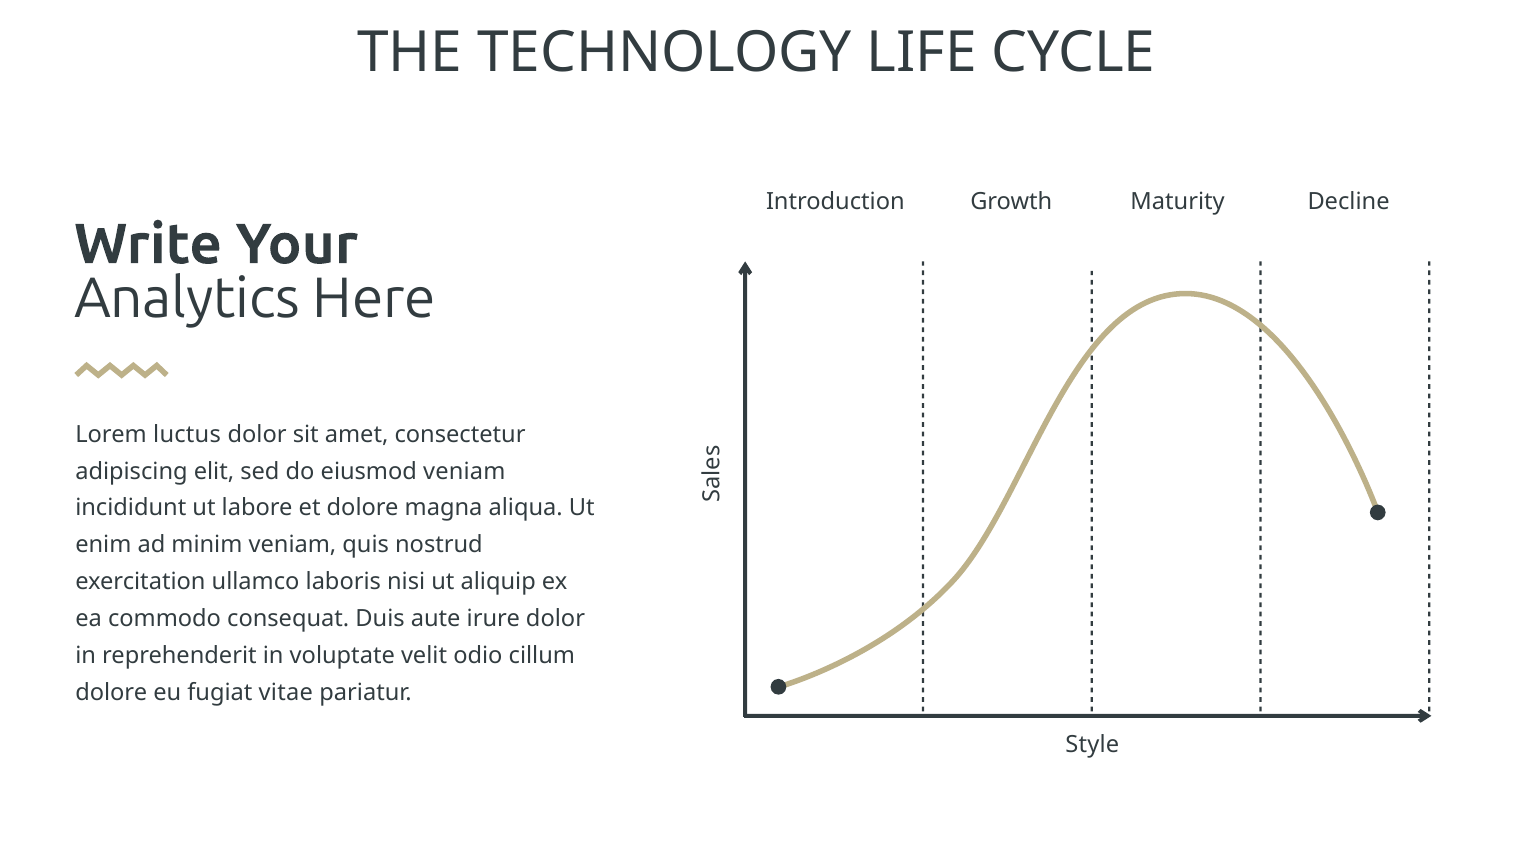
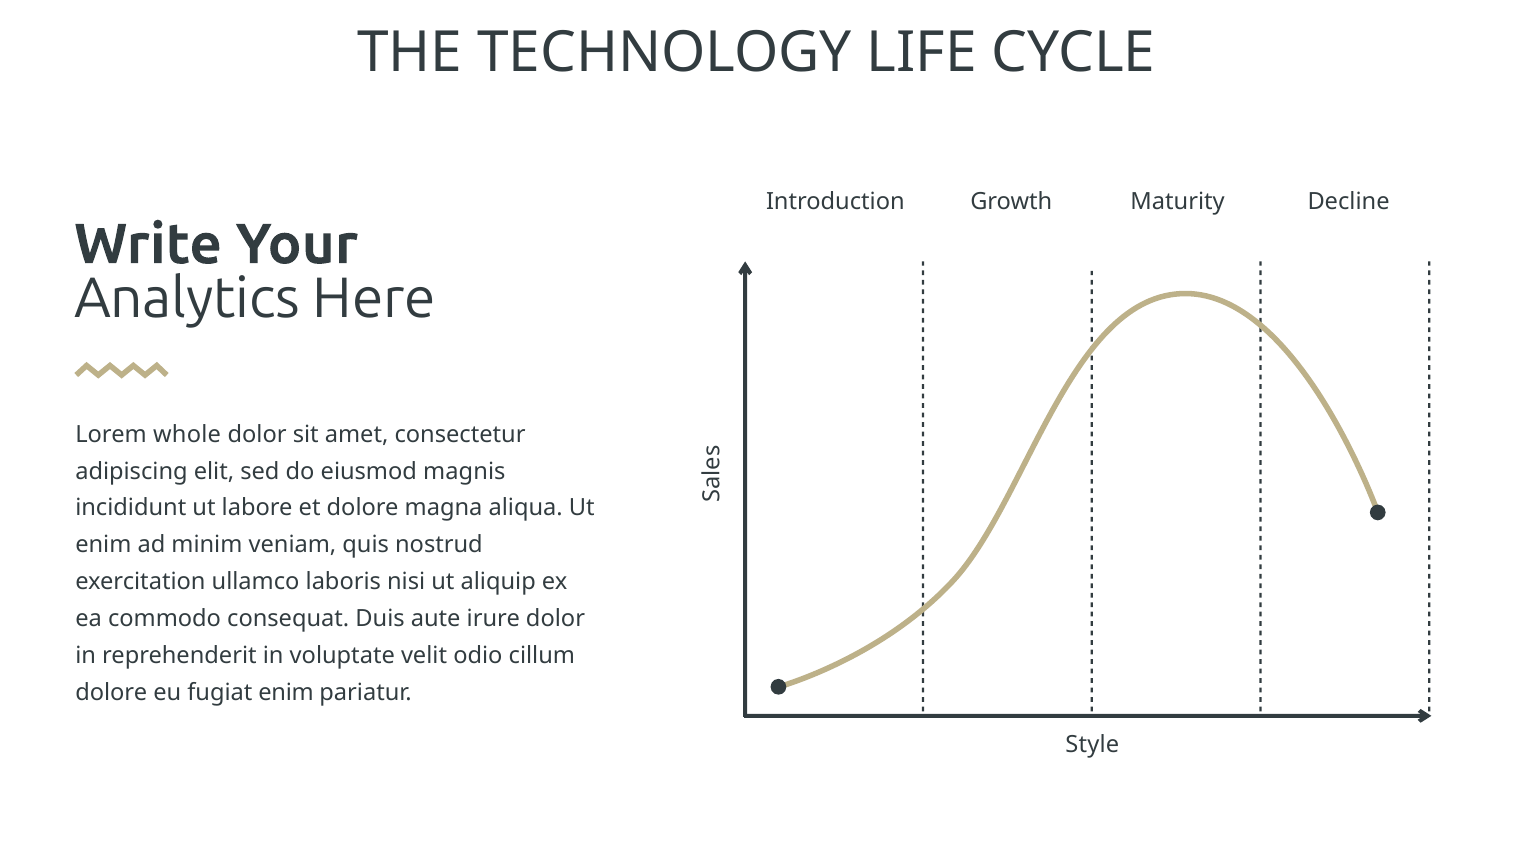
luctus: luctus -> whole (187, 434)
eiusmod veniam: veniam -> magnis (464, 471)
fugiat vitae: vitae -> enim (286, 692)
